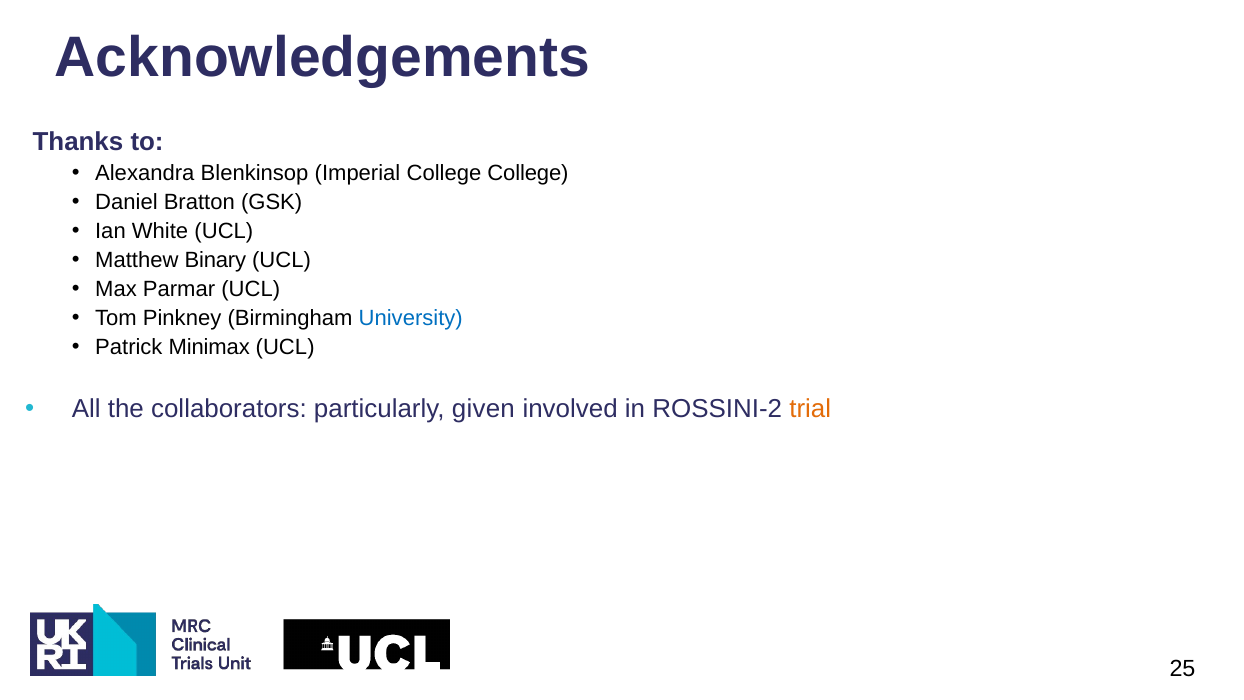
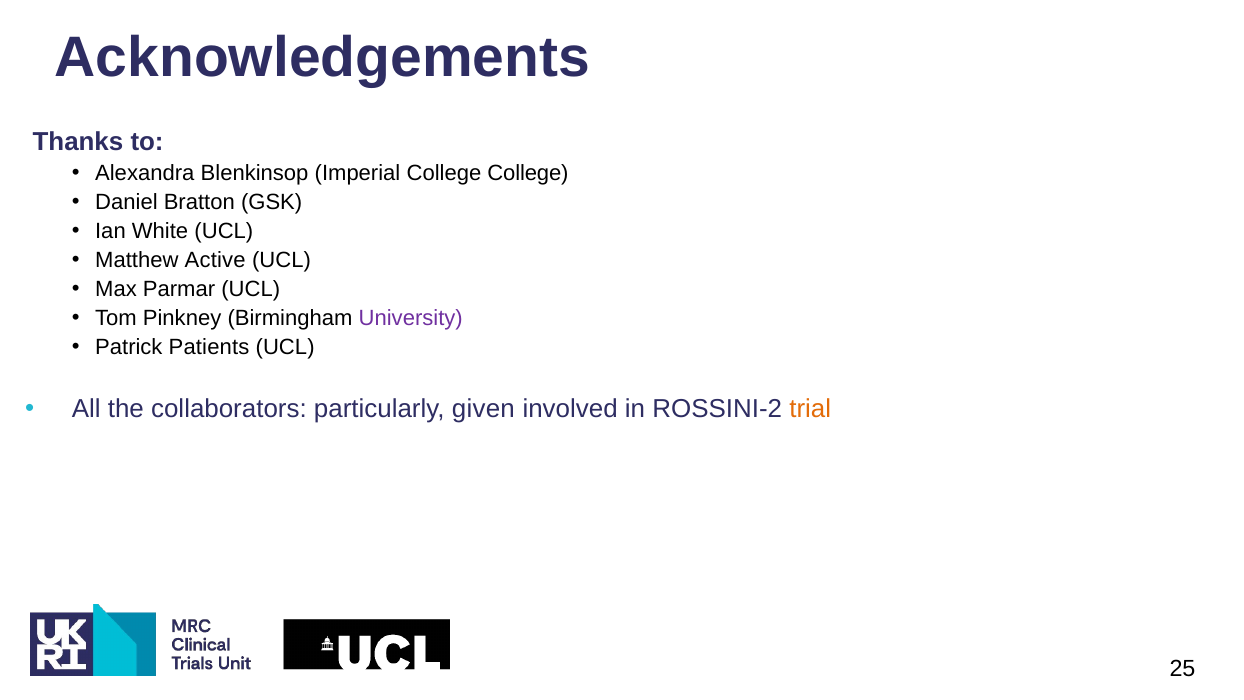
Binary: Binary -> Active (215, 260)
University colour: blue -> purple (411, 319)
Minimax: Minimax -> Patients (209, 348)
